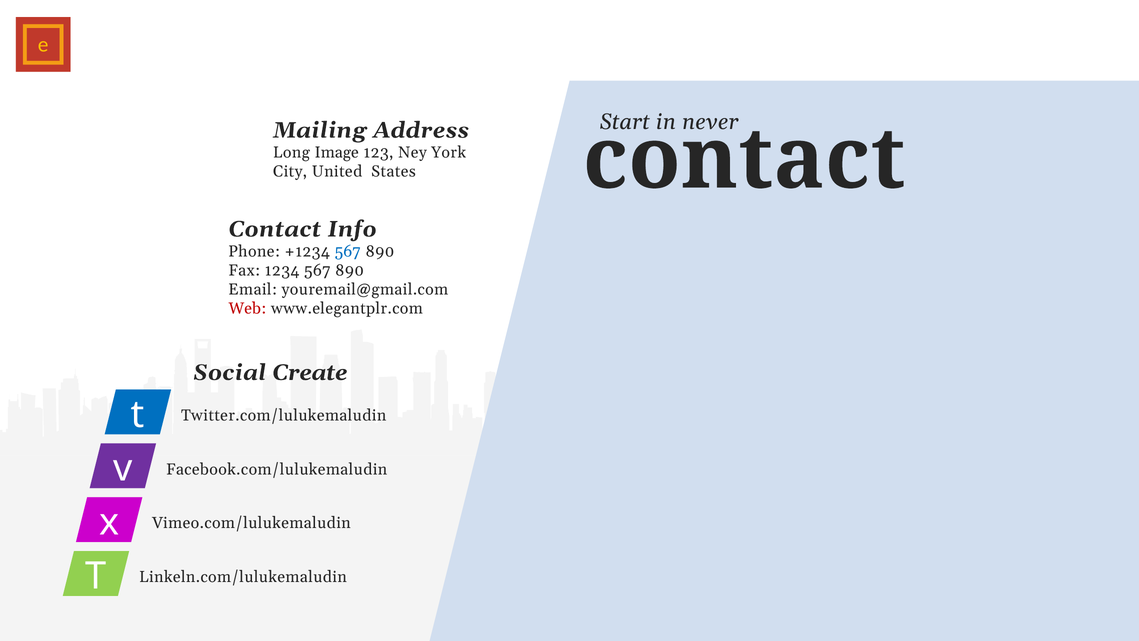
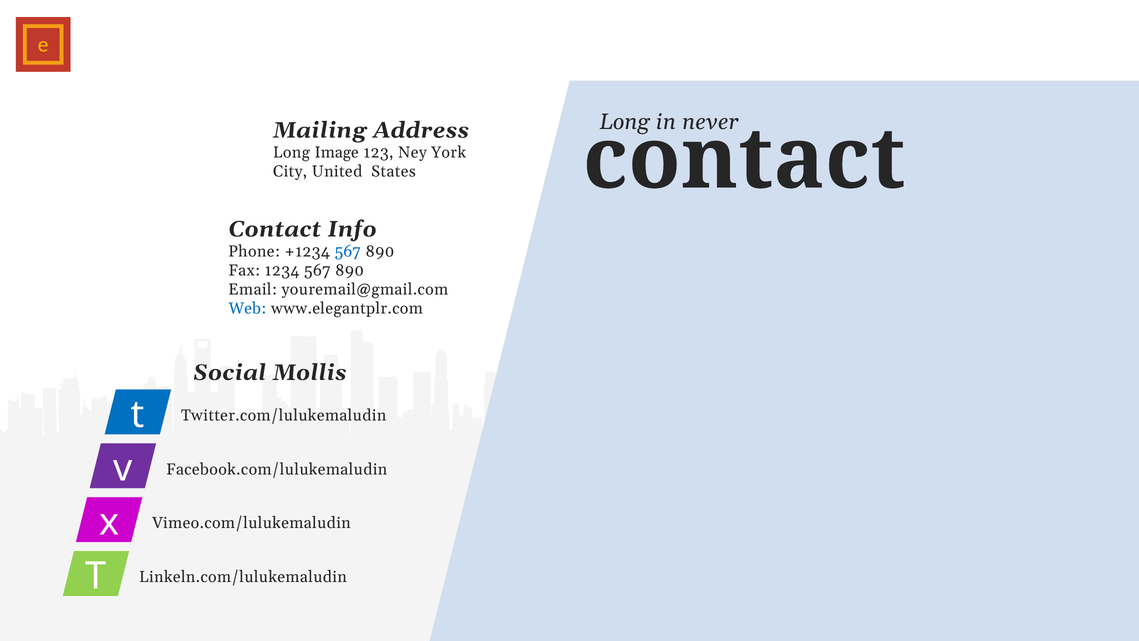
Start: Start -> Long (625, 122)
Web colour: red -> blue (247, 308)
Create: Create -> Mollis (310, 372)
